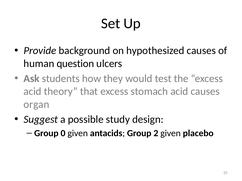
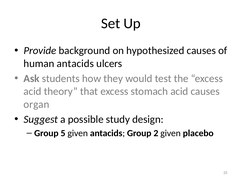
human question: question -> antacids (75, 64)
0: 0 -> 5 (63, 134)
